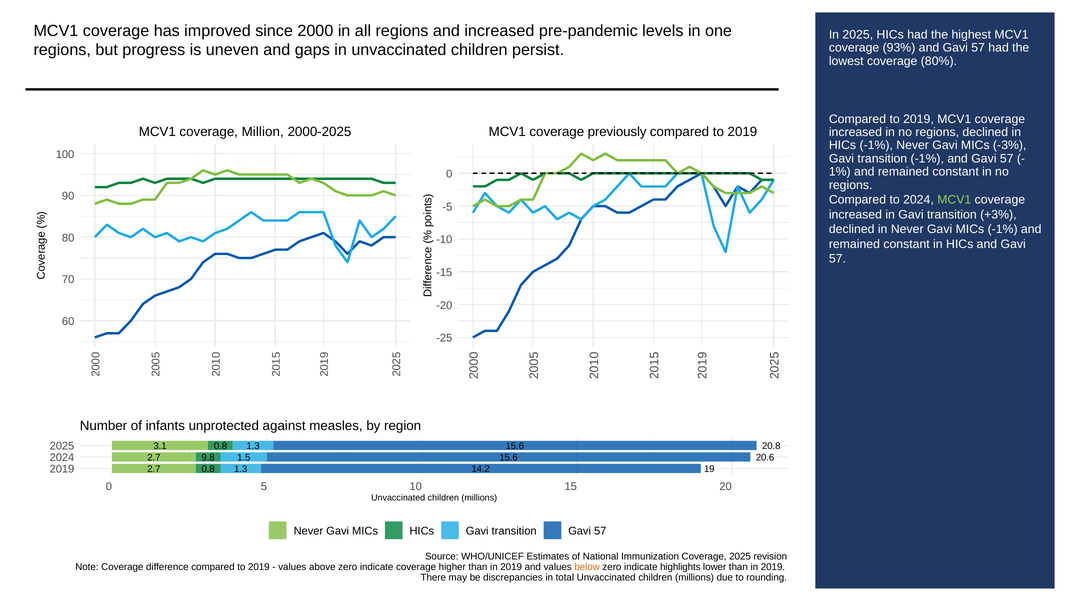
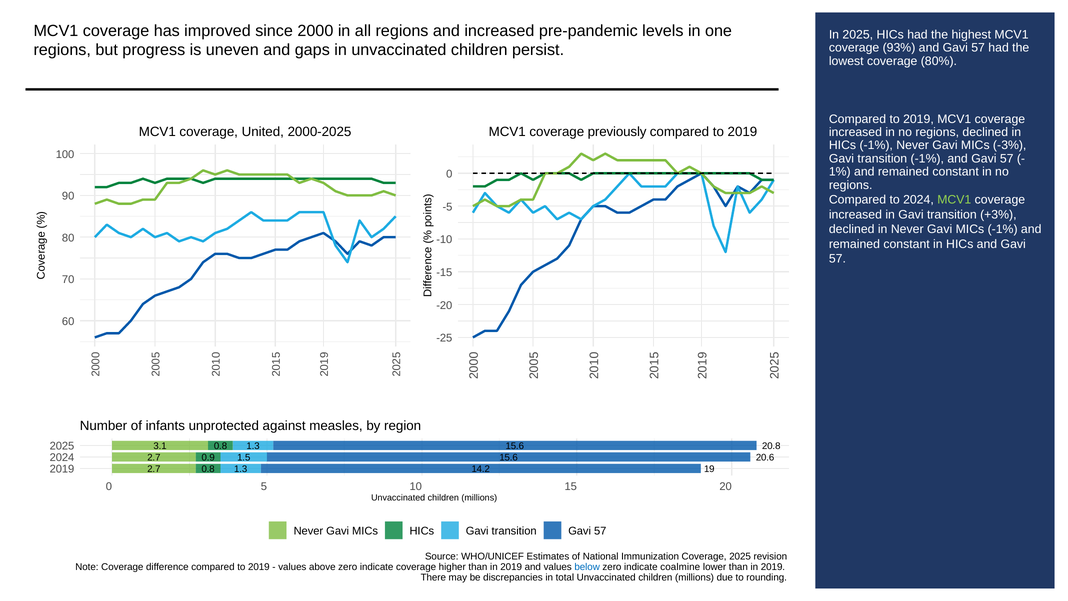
Million: Million -> United (263, 132)
9.8: 9.8 -> 0.9 (208, 457)
below colour: orange -> blue (587, 567)
highlights: highlights -> coalmine (680, 567)
